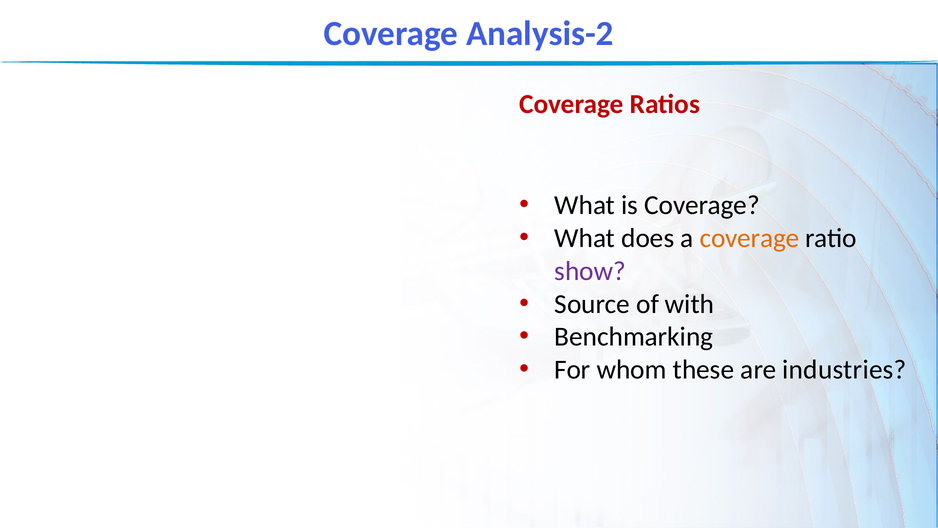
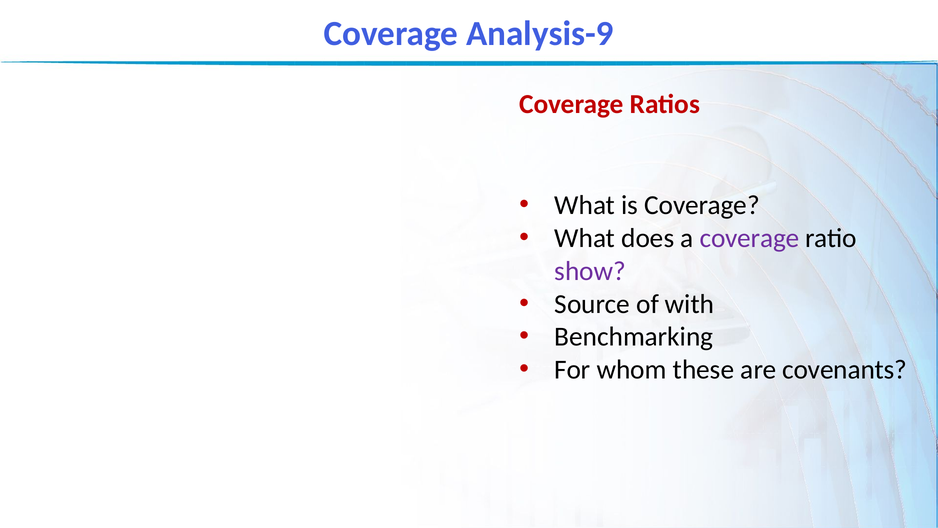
Analysis-2: Analysis-2 -> Analysis-9 (540, 34)
coverage colour: orange -> purple (750, 238)
industries: industries -> covenants (845, 369)
